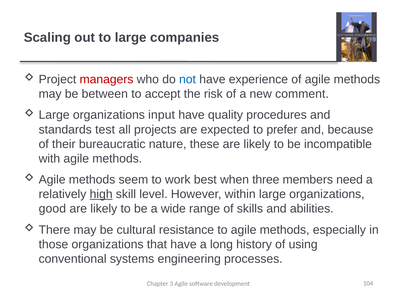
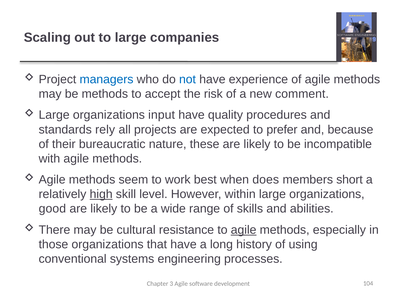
managers colour: red -> blue (107, 80)
be between: between -> methods (105, 94)
test: test -> rely (105, 130)
three: three -> does (266, 180)
need: need -> short (350, 180)
agile underline: none -> present (244, 230)
